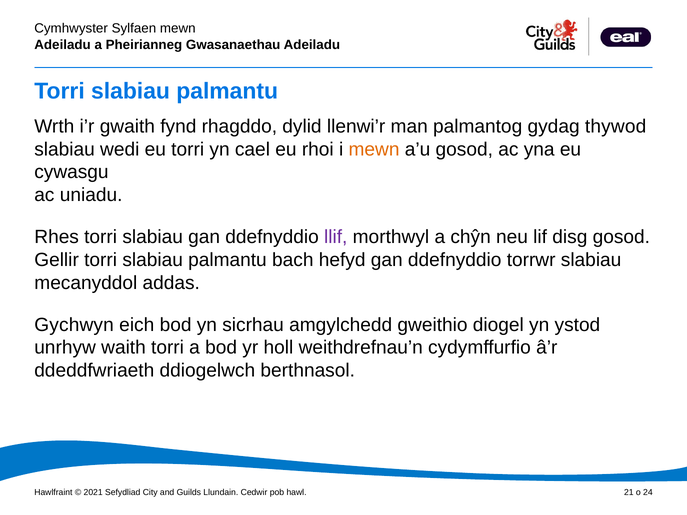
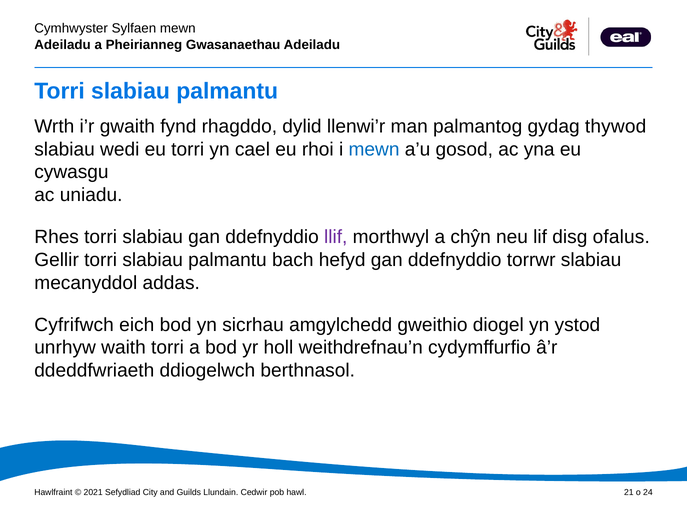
mewn colour: orange -> blue (374, 149)
disg gosod: gosod -> ofalus (621, 237)
Gychwyn: Gychwyn -> Cyfrifwch (74, 325)
